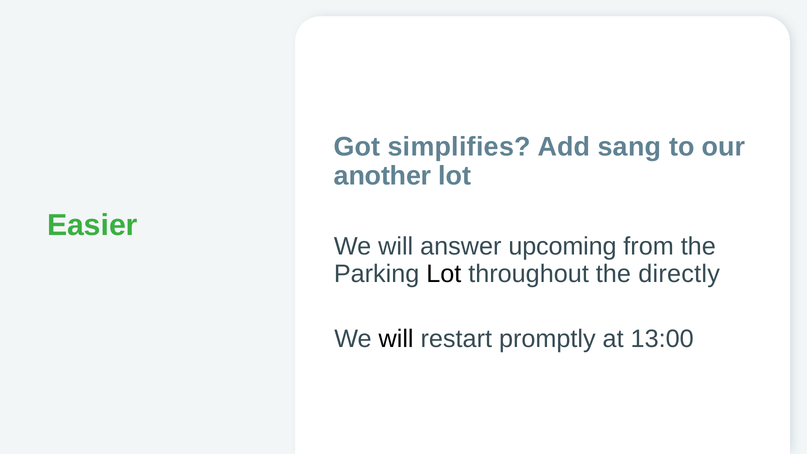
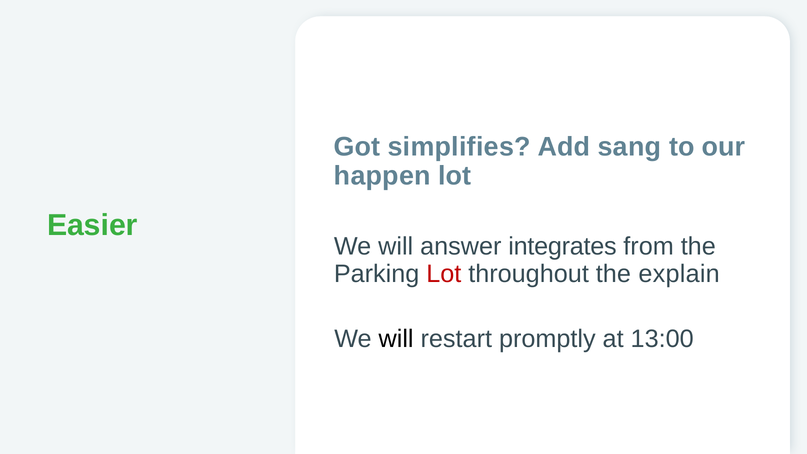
another: another -> happen (382, 176)
upcoming: upcoming -> integrates (563, 246)
Lot colour: black -> red (444, 274)
directly: directly -> explain (679, 274)
